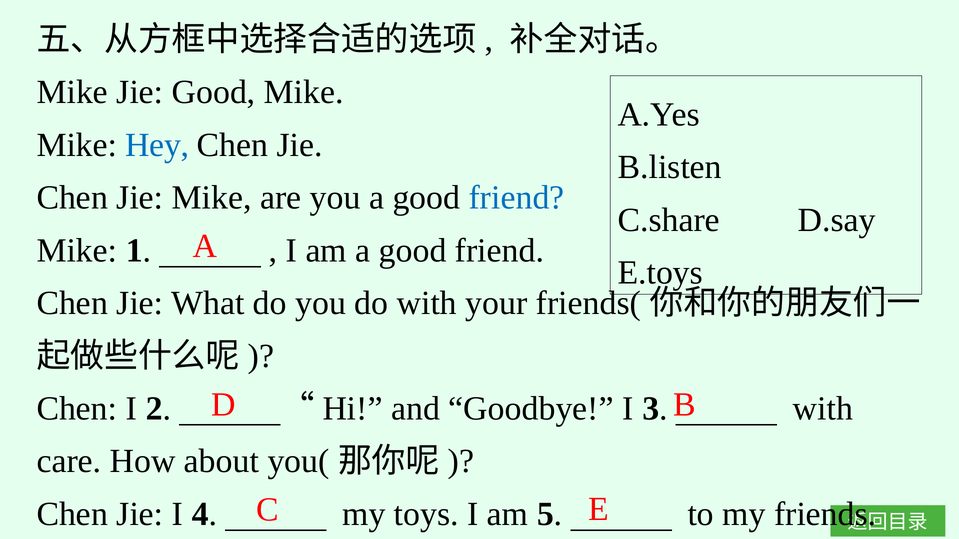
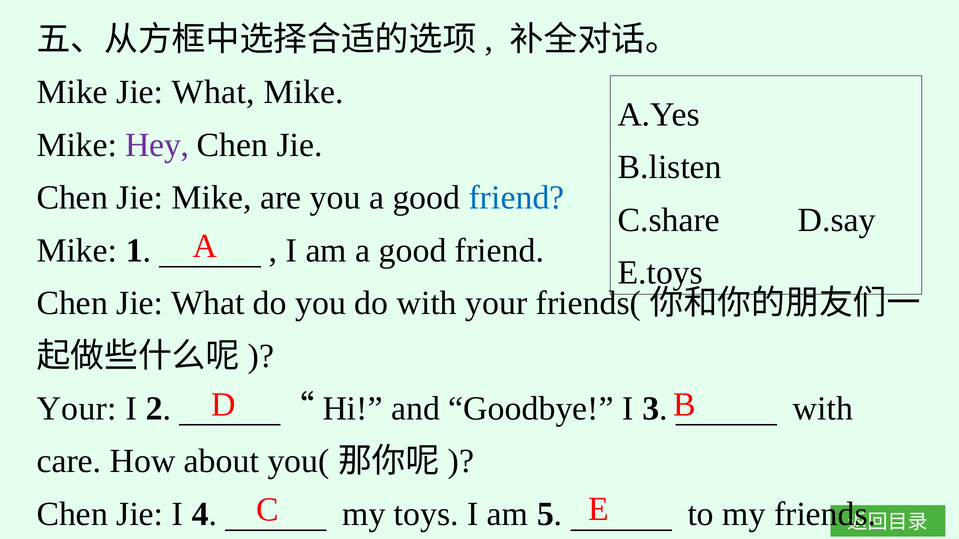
Good: Good -> What (213, 92)
Hey colour: blue -> purple (157, 145)
Chen: Chen -> Your (77, 409)
